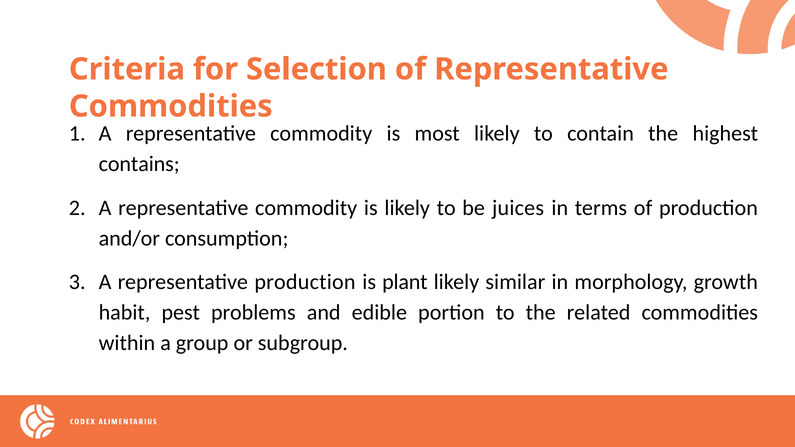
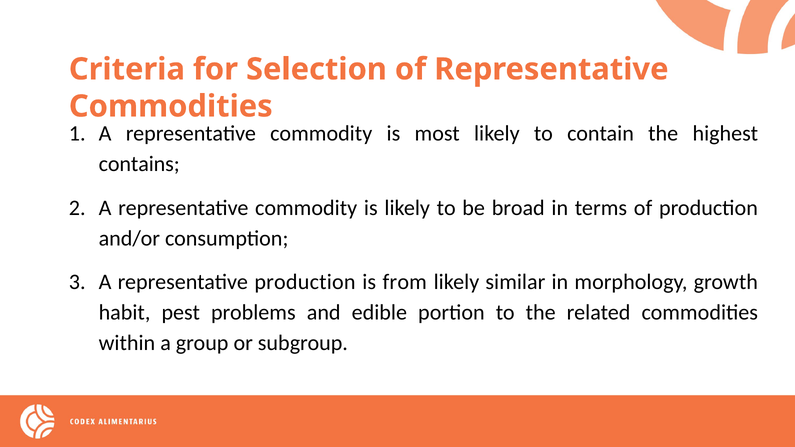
juices: juices -> broad (518, 208)
plant: plant -> from (405, 282)
